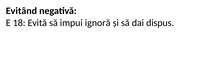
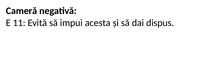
Evitând: Evitând -> Cameră (22, 11)
18: 18 -> 11 (19, 23)
ignoră: ignoră -> acesta (98, 23)
